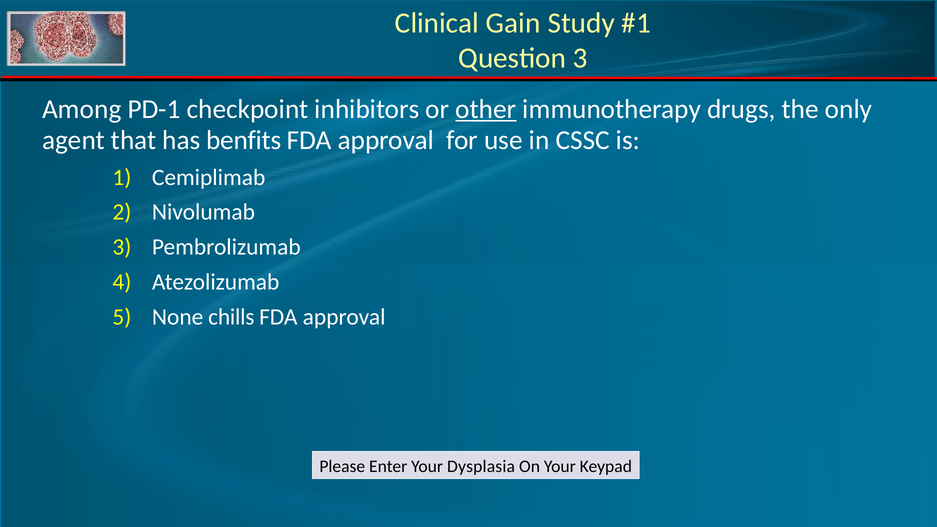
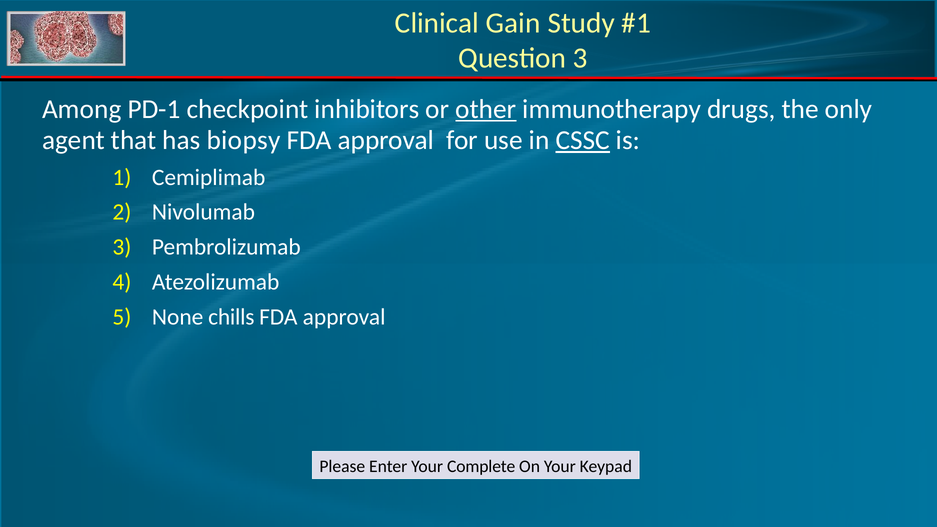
benfits: benfits -> biopsy (244, 140)
CSSC underline: none -> present (583, 140)
Dysplasia: Dysplasia -> Complete (481, 466)
